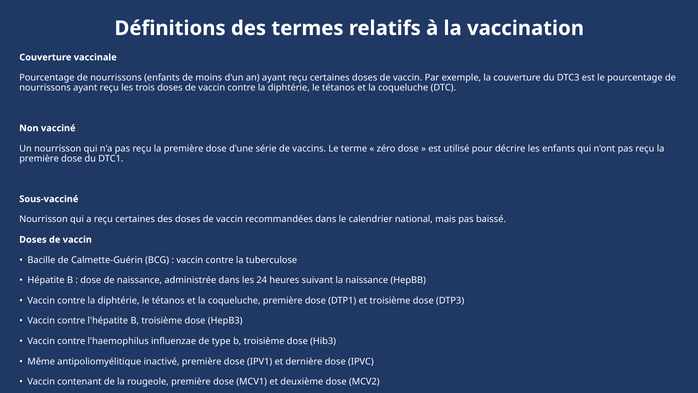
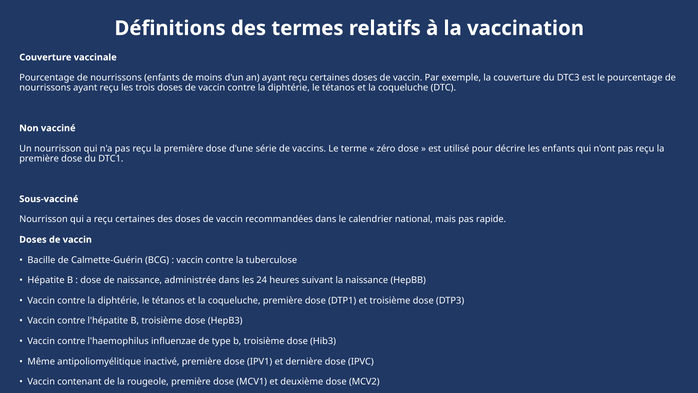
baissé: baissé -> rapide (491, 219)
